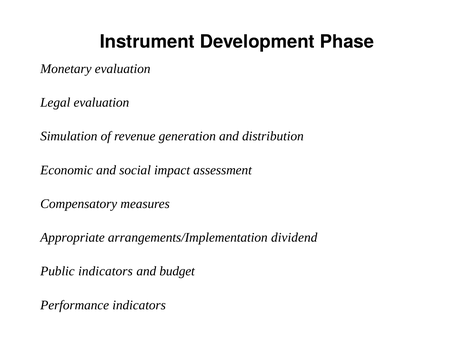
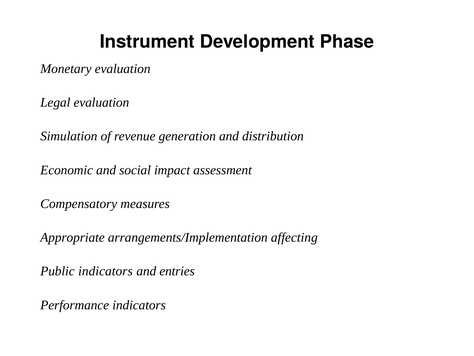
dividend: dividend -> affecting (294, 237)
budget: budget -> entries (177, 271)
